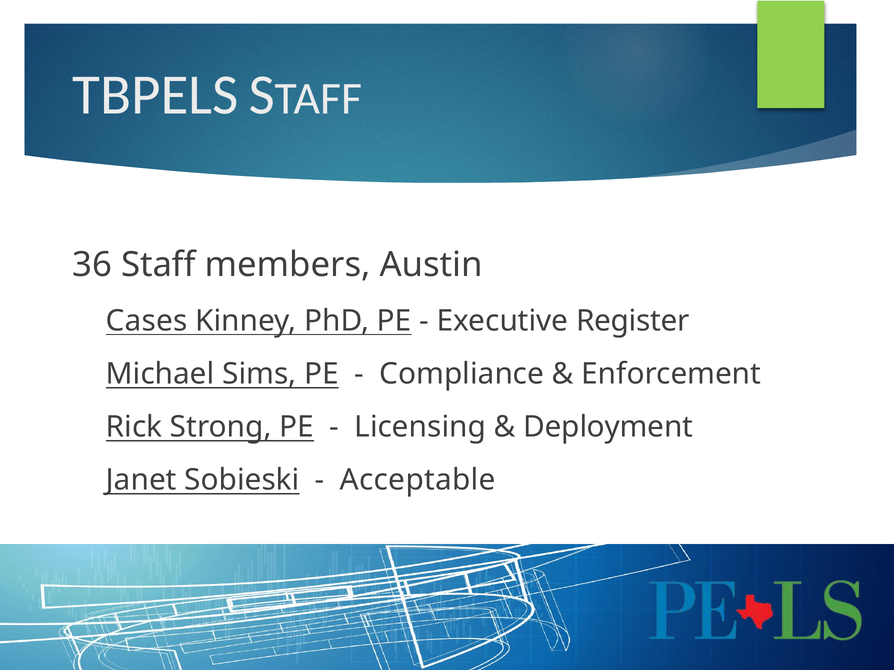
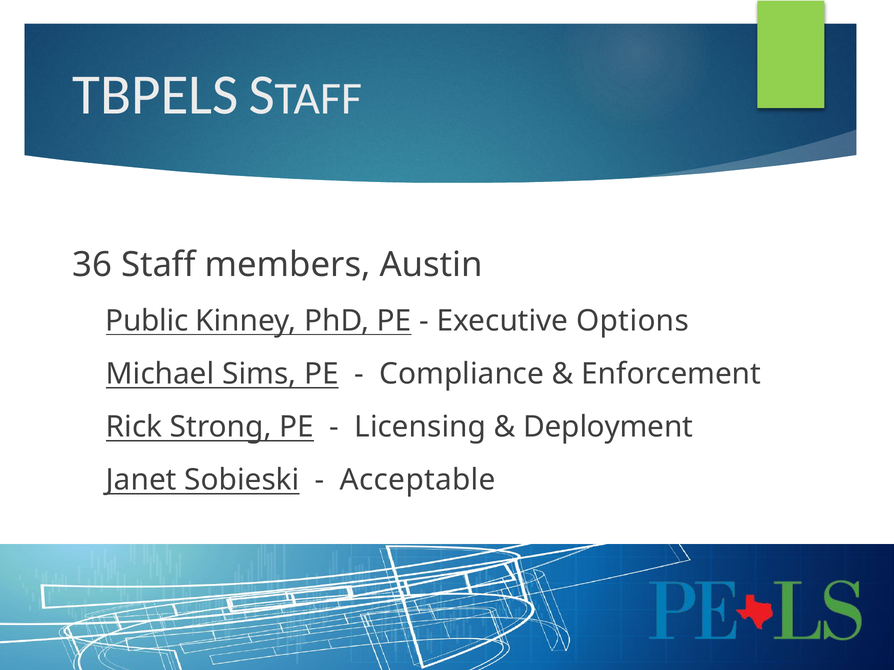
Cases: Cases -> Public (147, 321)
Register: Register -> Options (633, 321)
